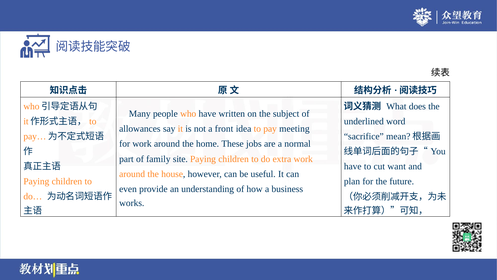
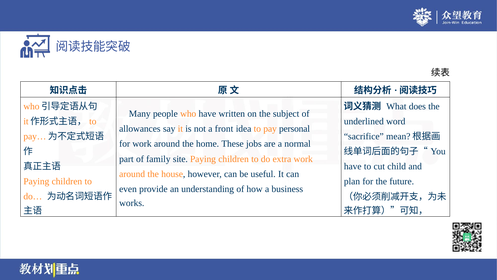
meeting: meeting -> personal (294, 129)
want: want -> child (397, 166)
